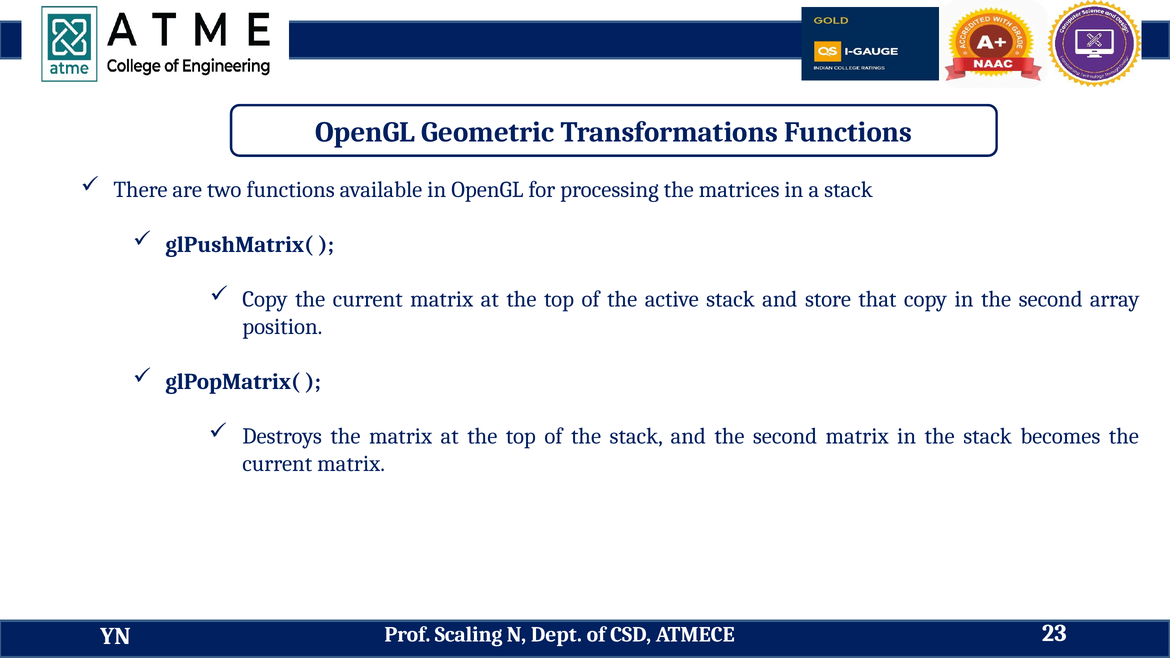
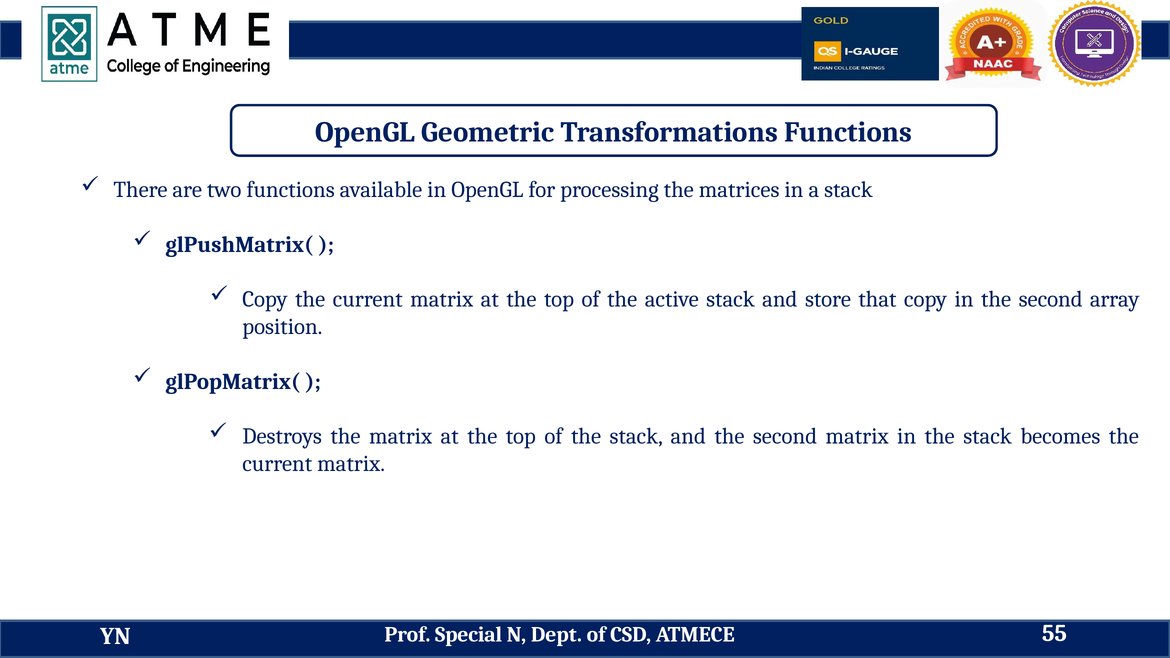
Scaling: Scaling -> Special (469, 635)
23: 23 -> 55 (1054, 633)
